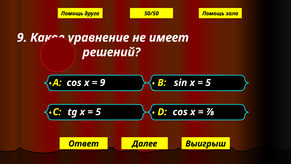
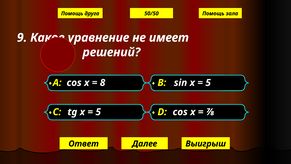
9: 9 -> 8 (103, 83)
